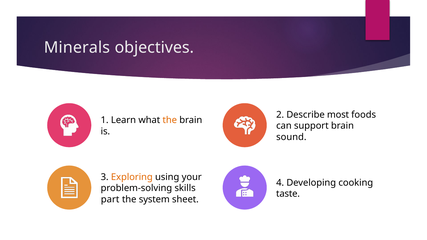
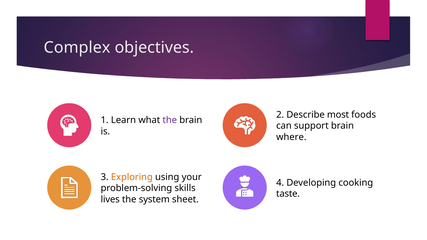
Minerals: Minerals -> Complex (77, 48)
the colour: orange -> purple (170, 120)
sound: sound -> where (291, 137)
part: part -> lives (110, 200)
